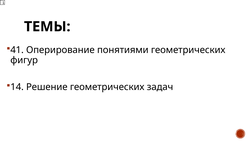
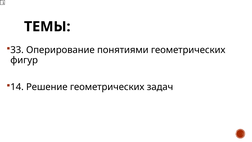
41: 41 -> 33 (17, 50)
